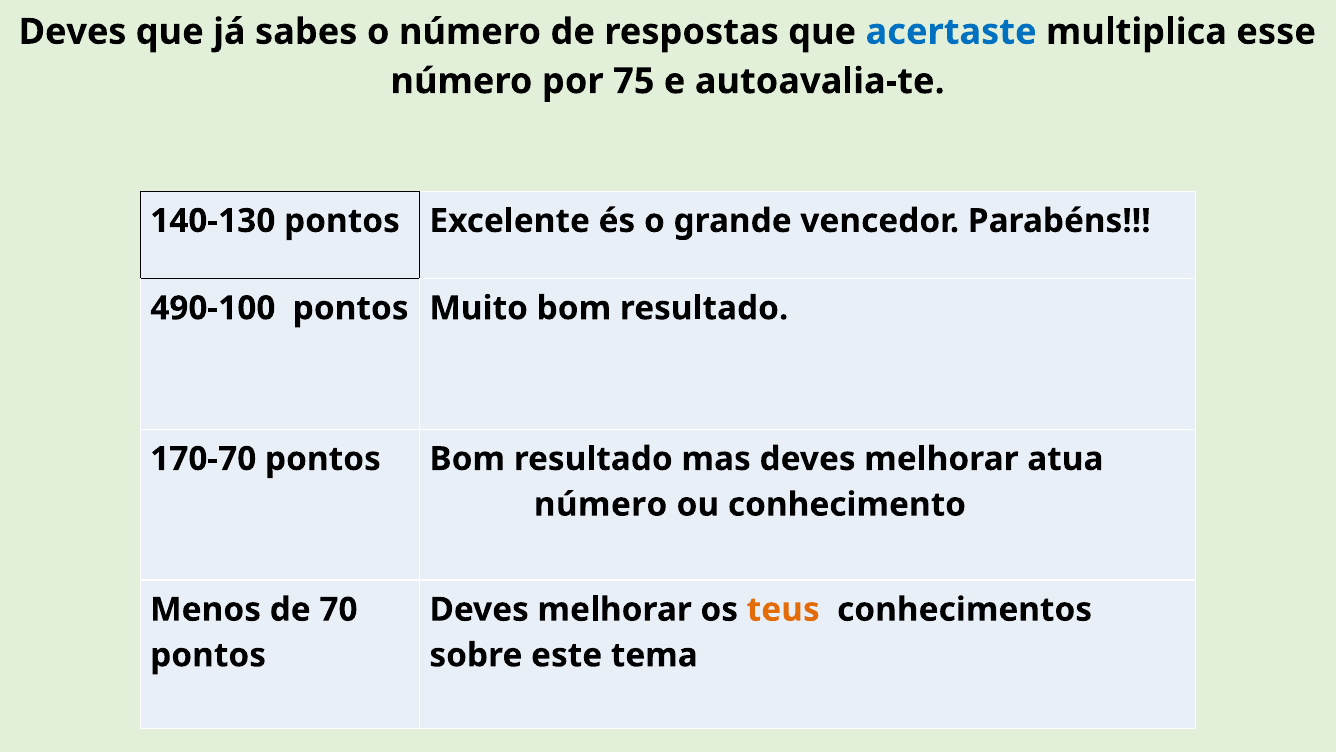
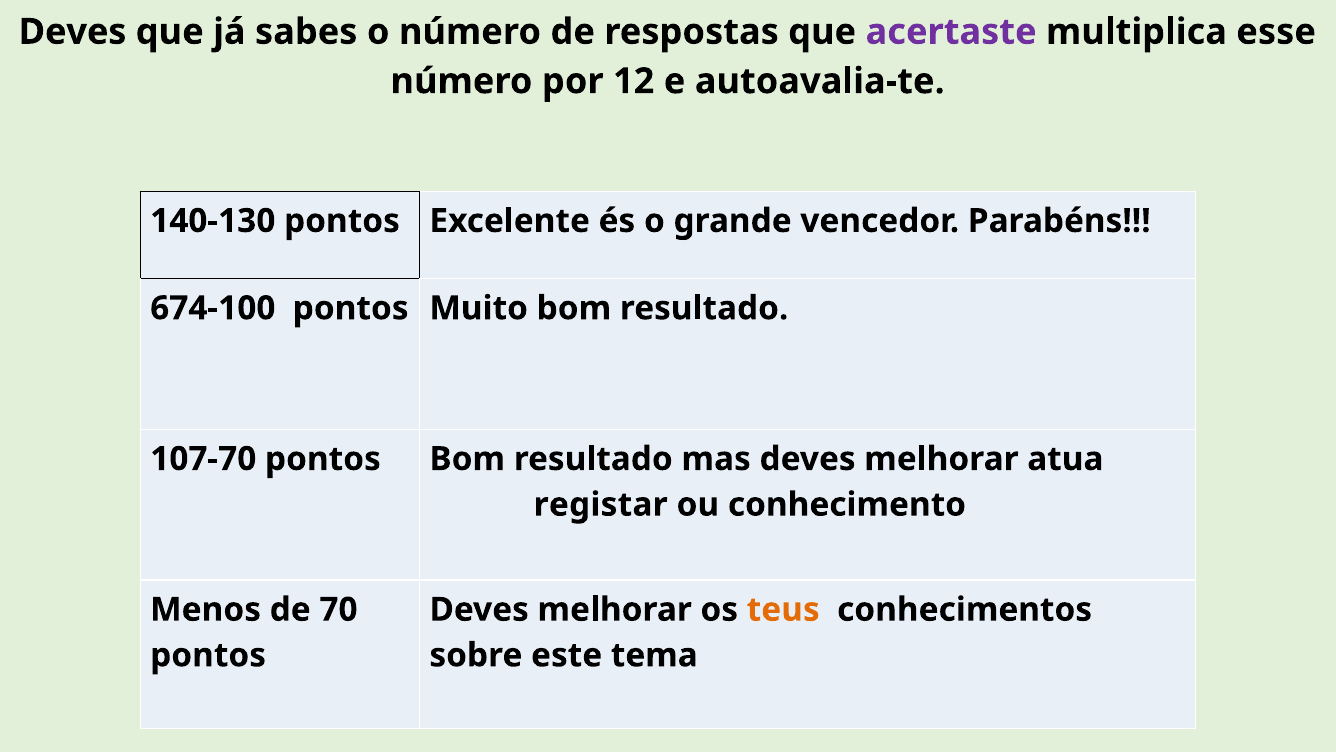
acertaste colour: blue -> purple (951, 32)
75: 75 -> 12 (634, 81)
490-100: 490-100 -> 674-100 (213, 308)
170-70: 170-70 -> 107-70 (203, 459)
número: número -> registar (601, 504)
